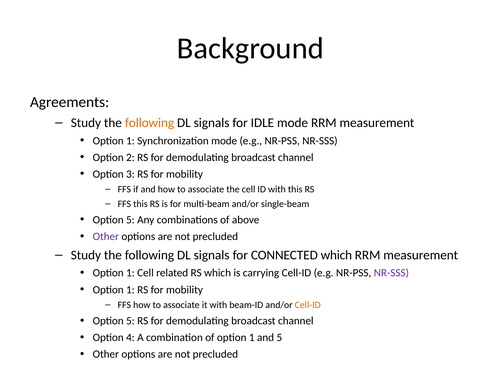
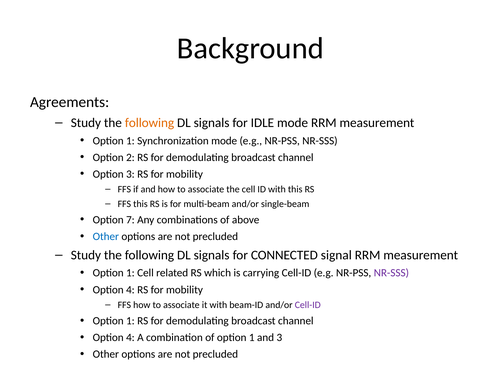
5: 5 -> 7 (130, 220)
Other colour: purple -> blue (106, 236)
CONNECTED which: which -> signal (336, 255)
1: 1 -> 4 (130, 289)
Cell-ID colour: orange -> purple (308, 305)
5: 5 -> 1 (130, 321)
and 5: 5 -> 3 (279, 337)
